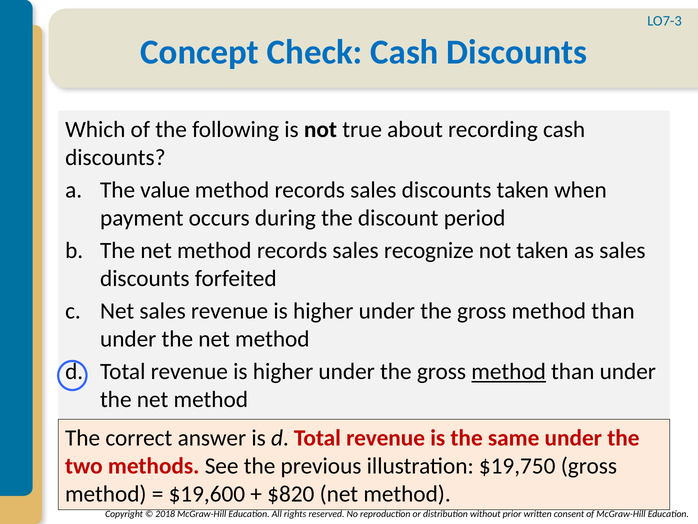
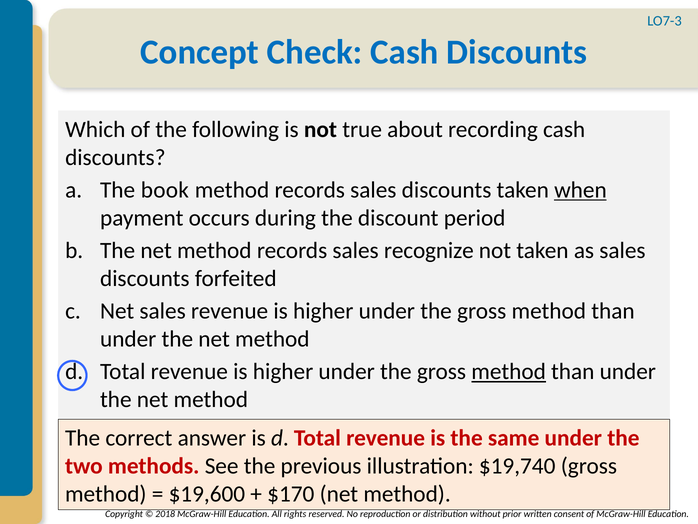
value: value -> book (165, 190)
when underline: none -> present (580, 190)
$19,750: $19,750 -> $19,740 (517, 466)
$820: $820 -> $170 (291, 494)
